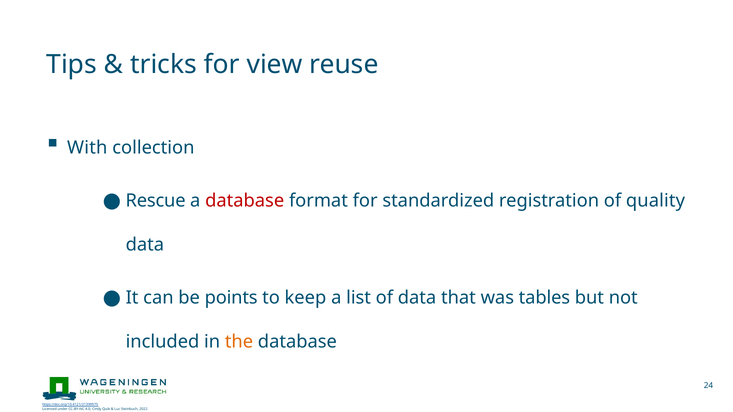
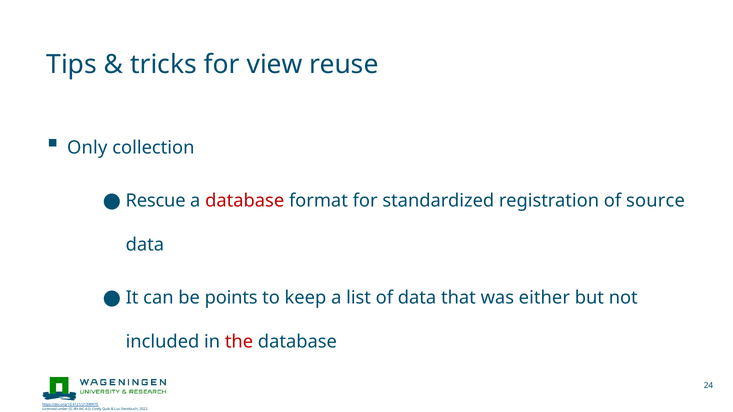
With: With -> Only (87, 148)
quality: quality -> source (655, 201)
tables: tables -> either (544, 298)
the colour: orange -> red (239, 342)
